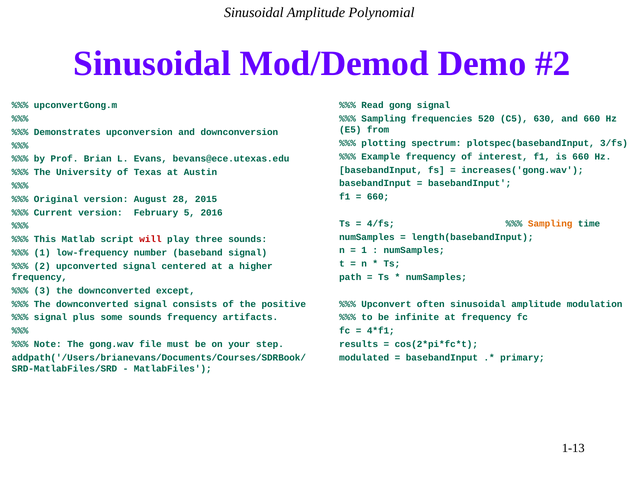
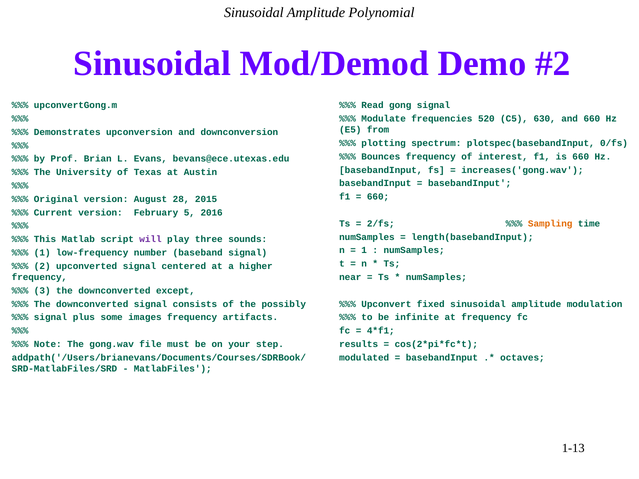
Sampling: Sampling -> Modulate (384, 119)
3/fs: 3/fs -> 0/fs (614, 143)
Example: Example -> Bounces (381, 157)
4/fs: 4/fs -> 2/fs (381, 224)
will colour: red -> purple (150, 239)
path: path -> near (350, 277)
positive: positive -> possibly (284, 304)
often: often -> fixed (431, 304)
some sounds: sounds -> images (145, 318)
primary: primary -> octaves (522, 358)
